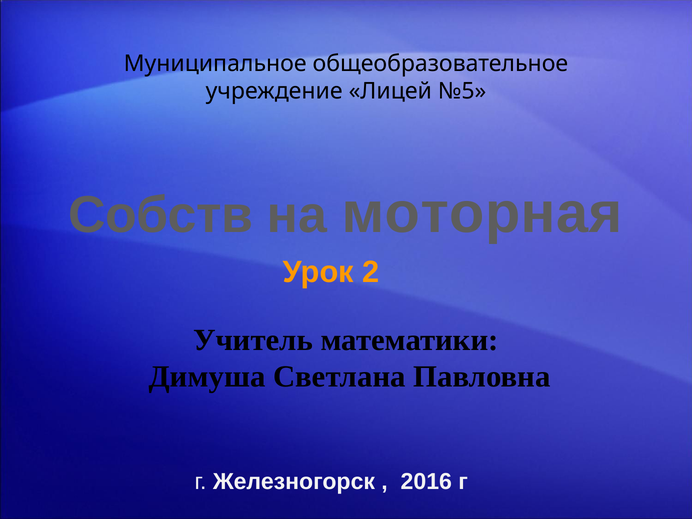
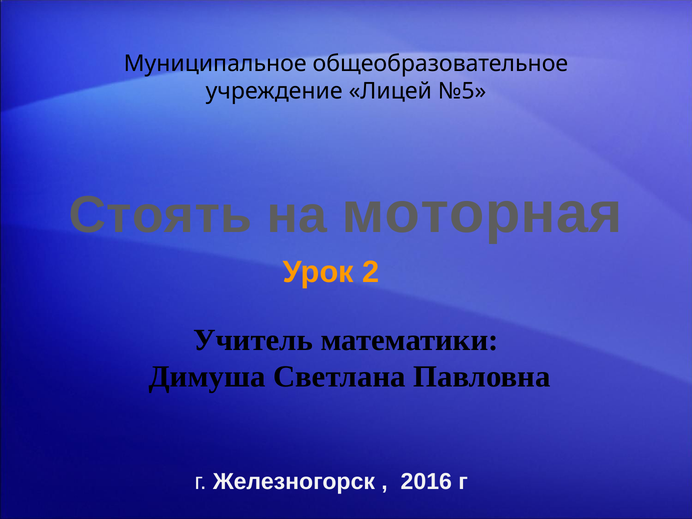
Собств: Собств -> Стоять (160, 215)
